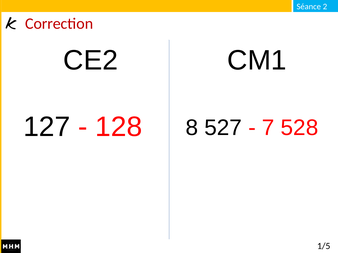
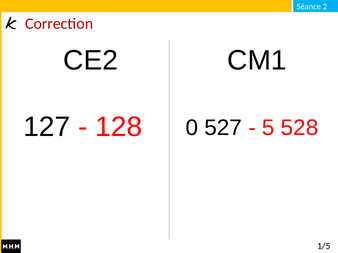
8: 8 -> 0 (192, 128)
7: 7 -> 5 (268, 128)
